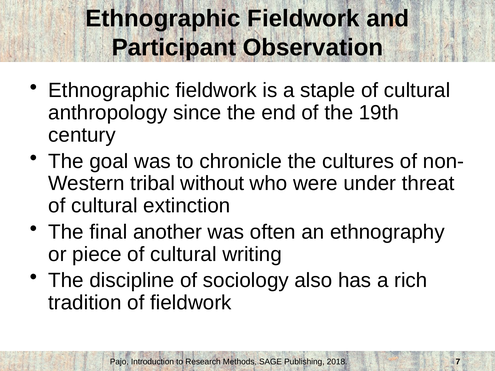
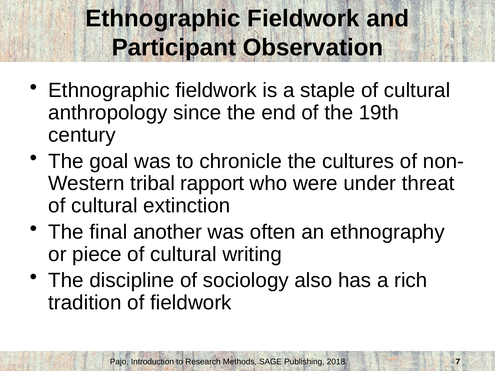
without: without -> rapport (212, 184)
